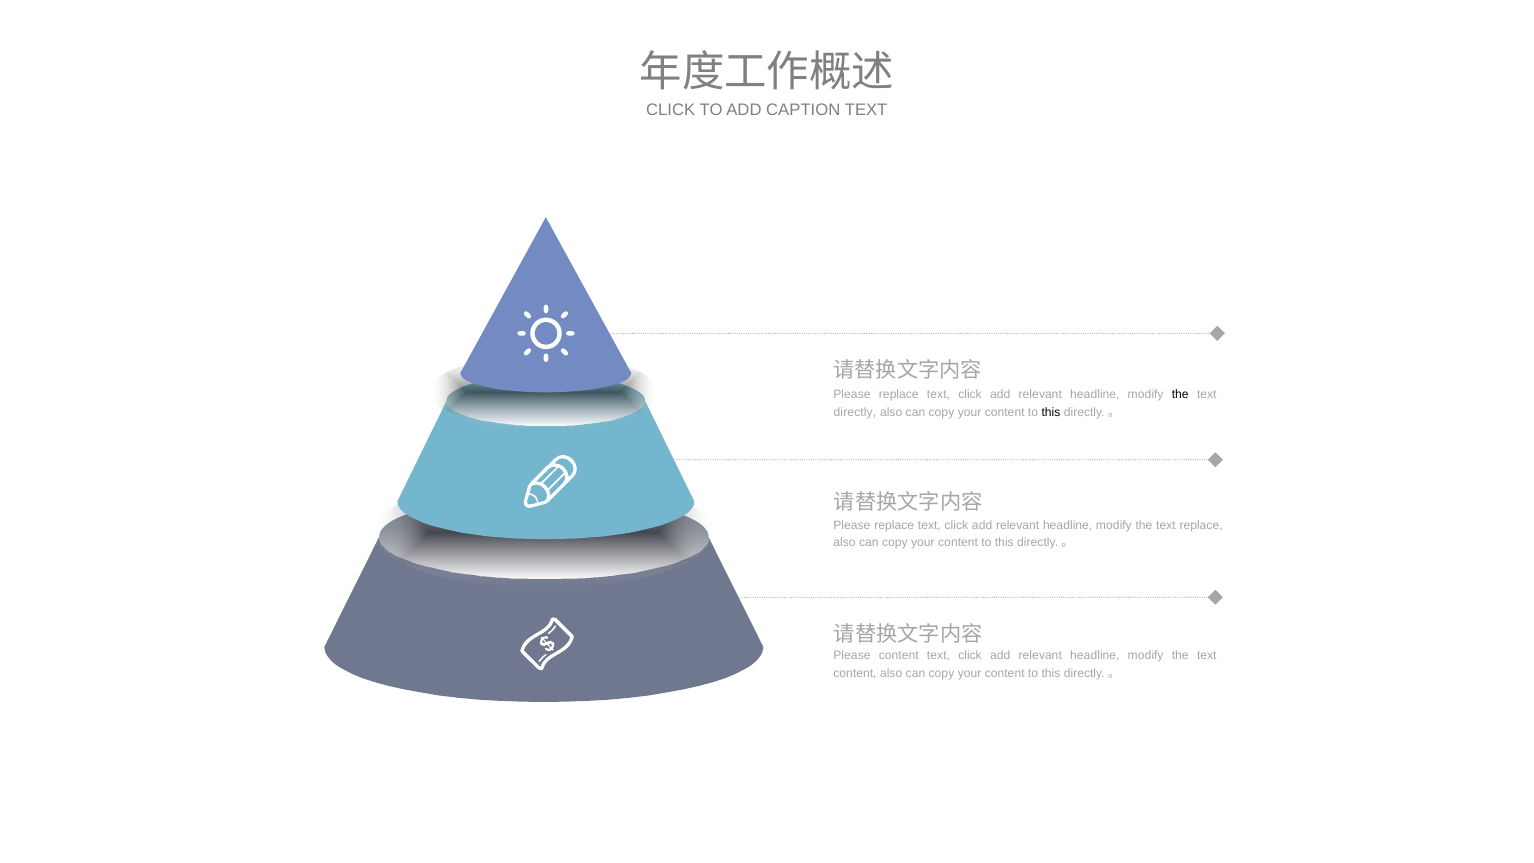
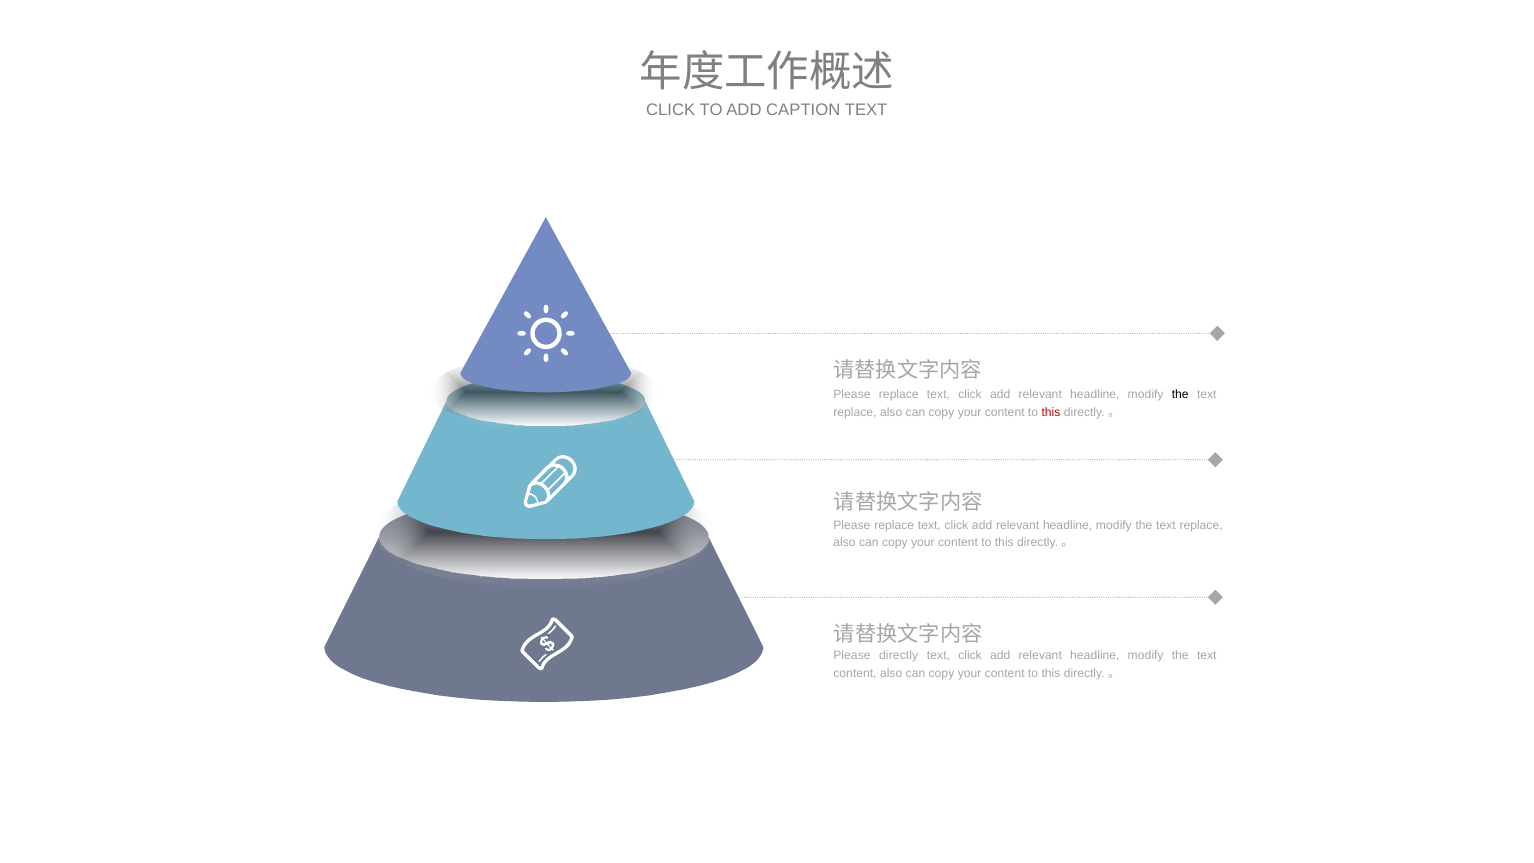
directly: directly -> replace (855, 412)
this colour: black -> red (1051, 412)
Please content: content -> directly (899, 656)
